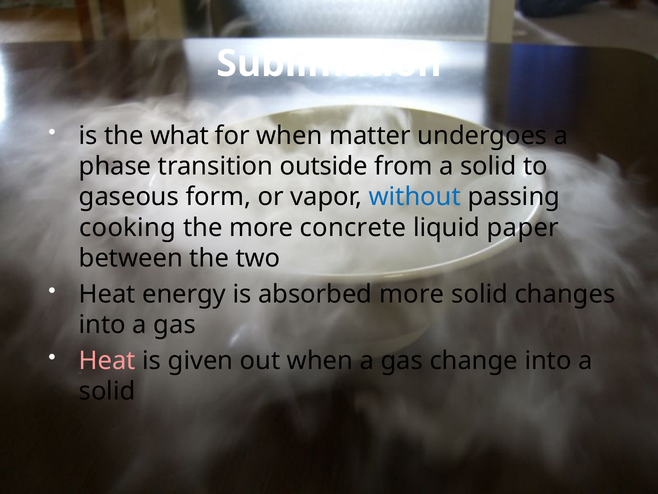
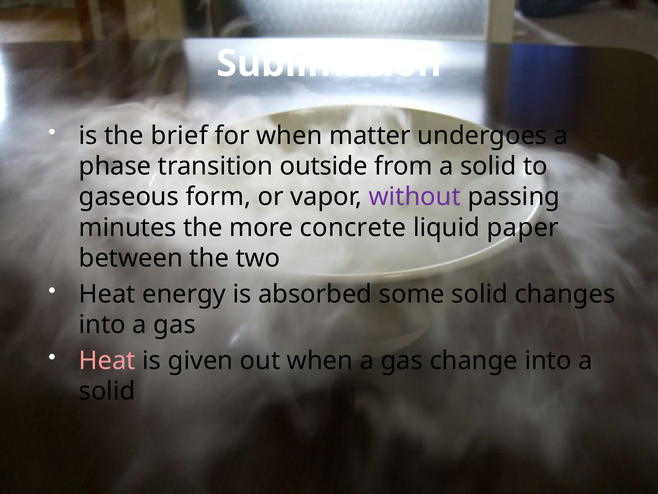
what: what -> brief (179, 135)
without colour: blue -> purple (415, 197)
cooking: cooking -> minutes (128, 227)
absorbed more: more -> some (412, 294)
